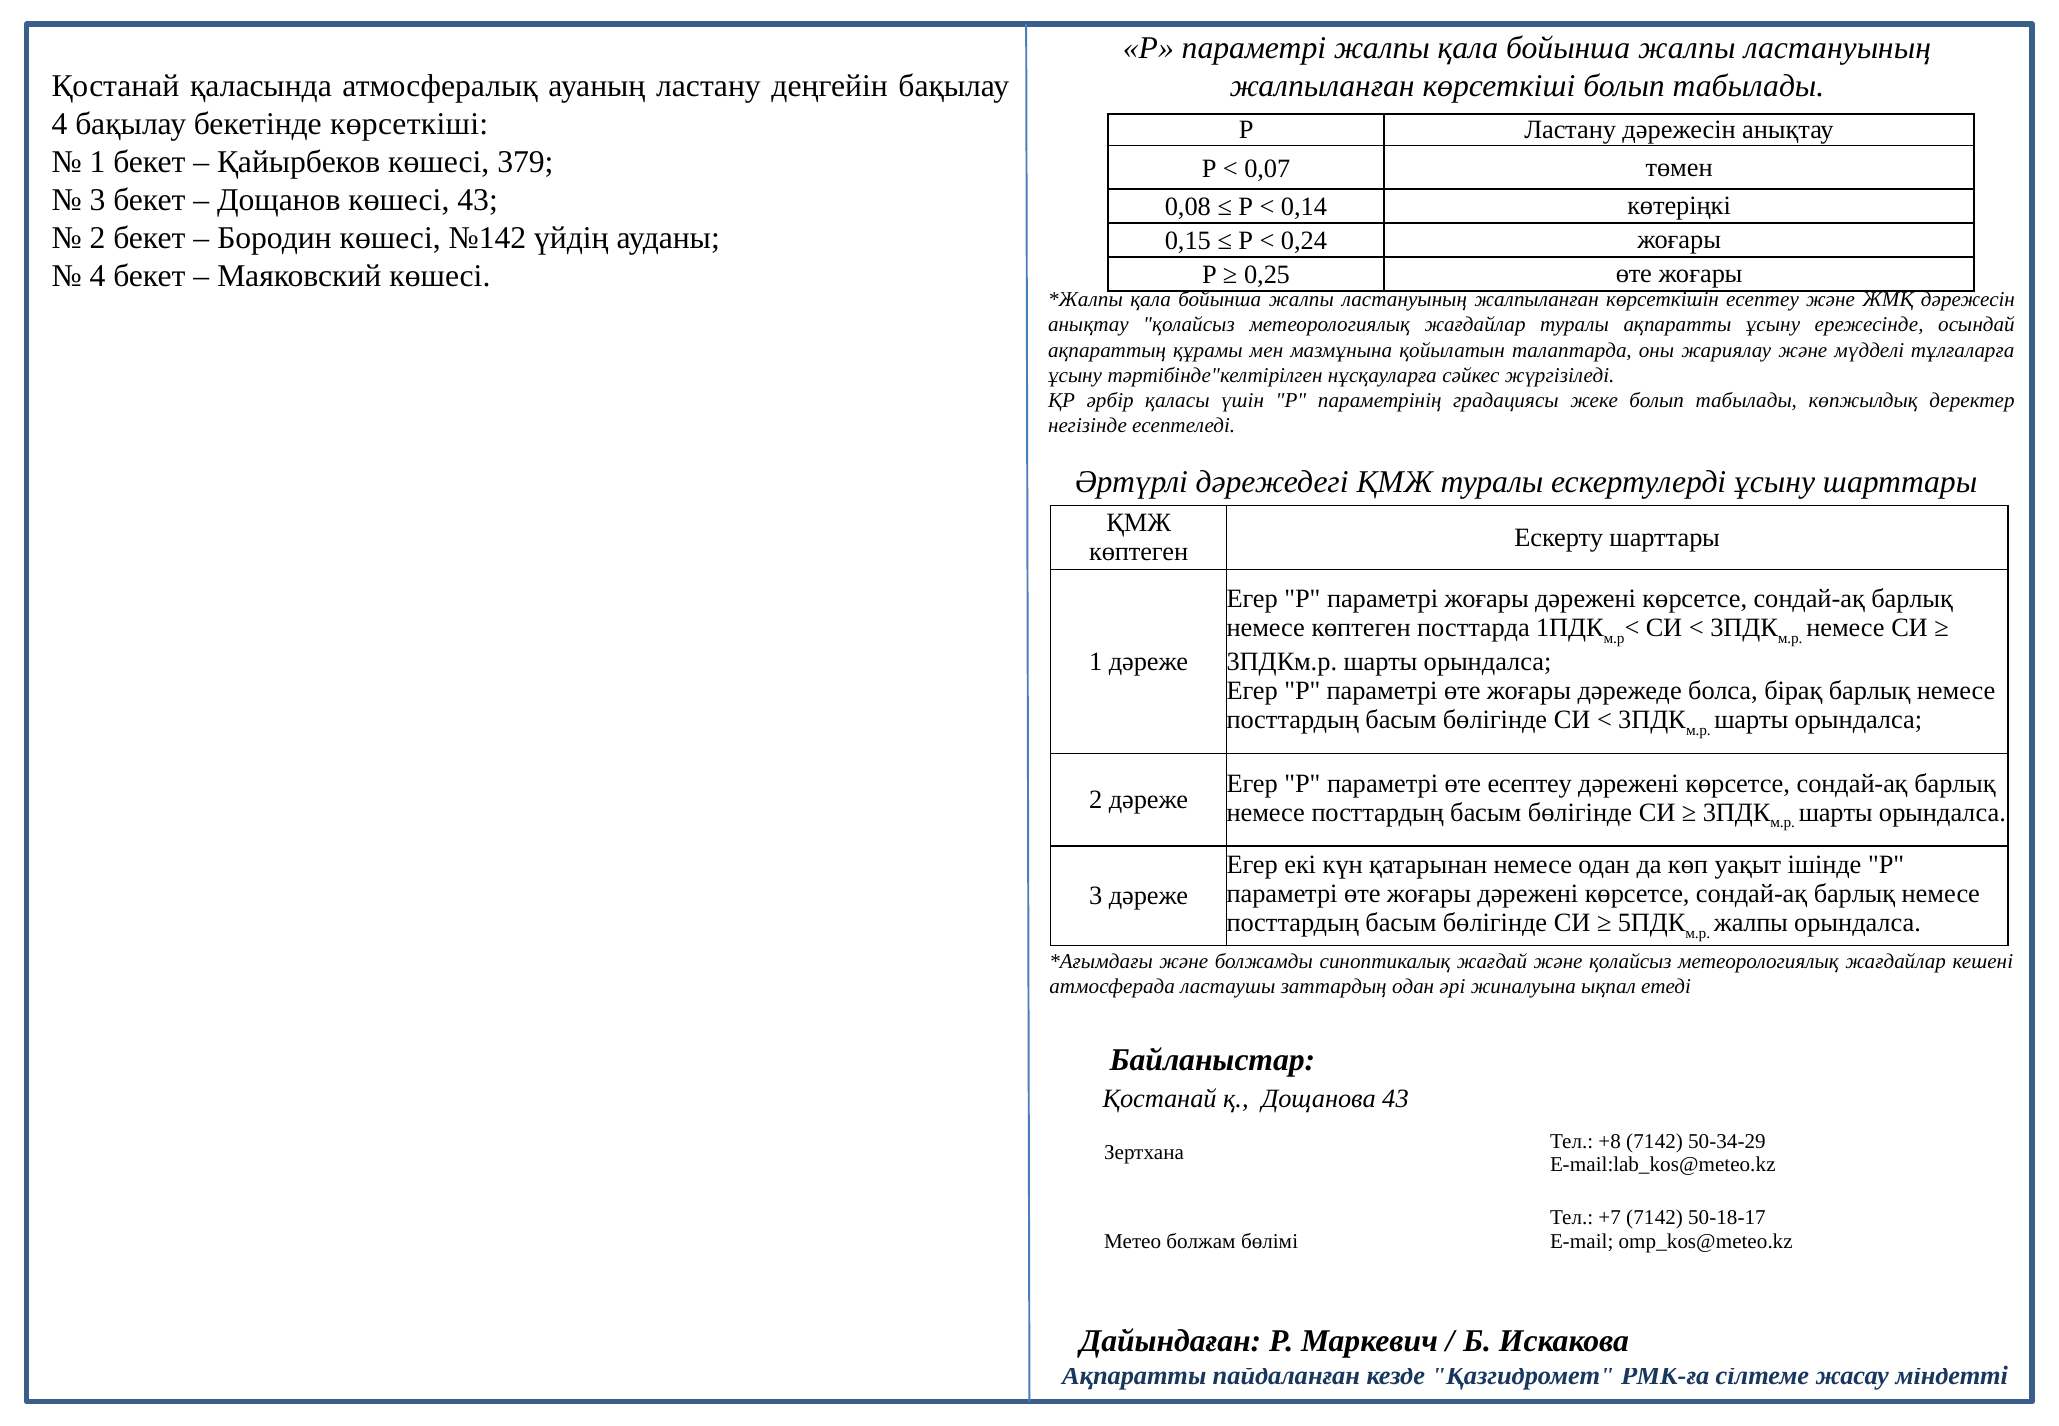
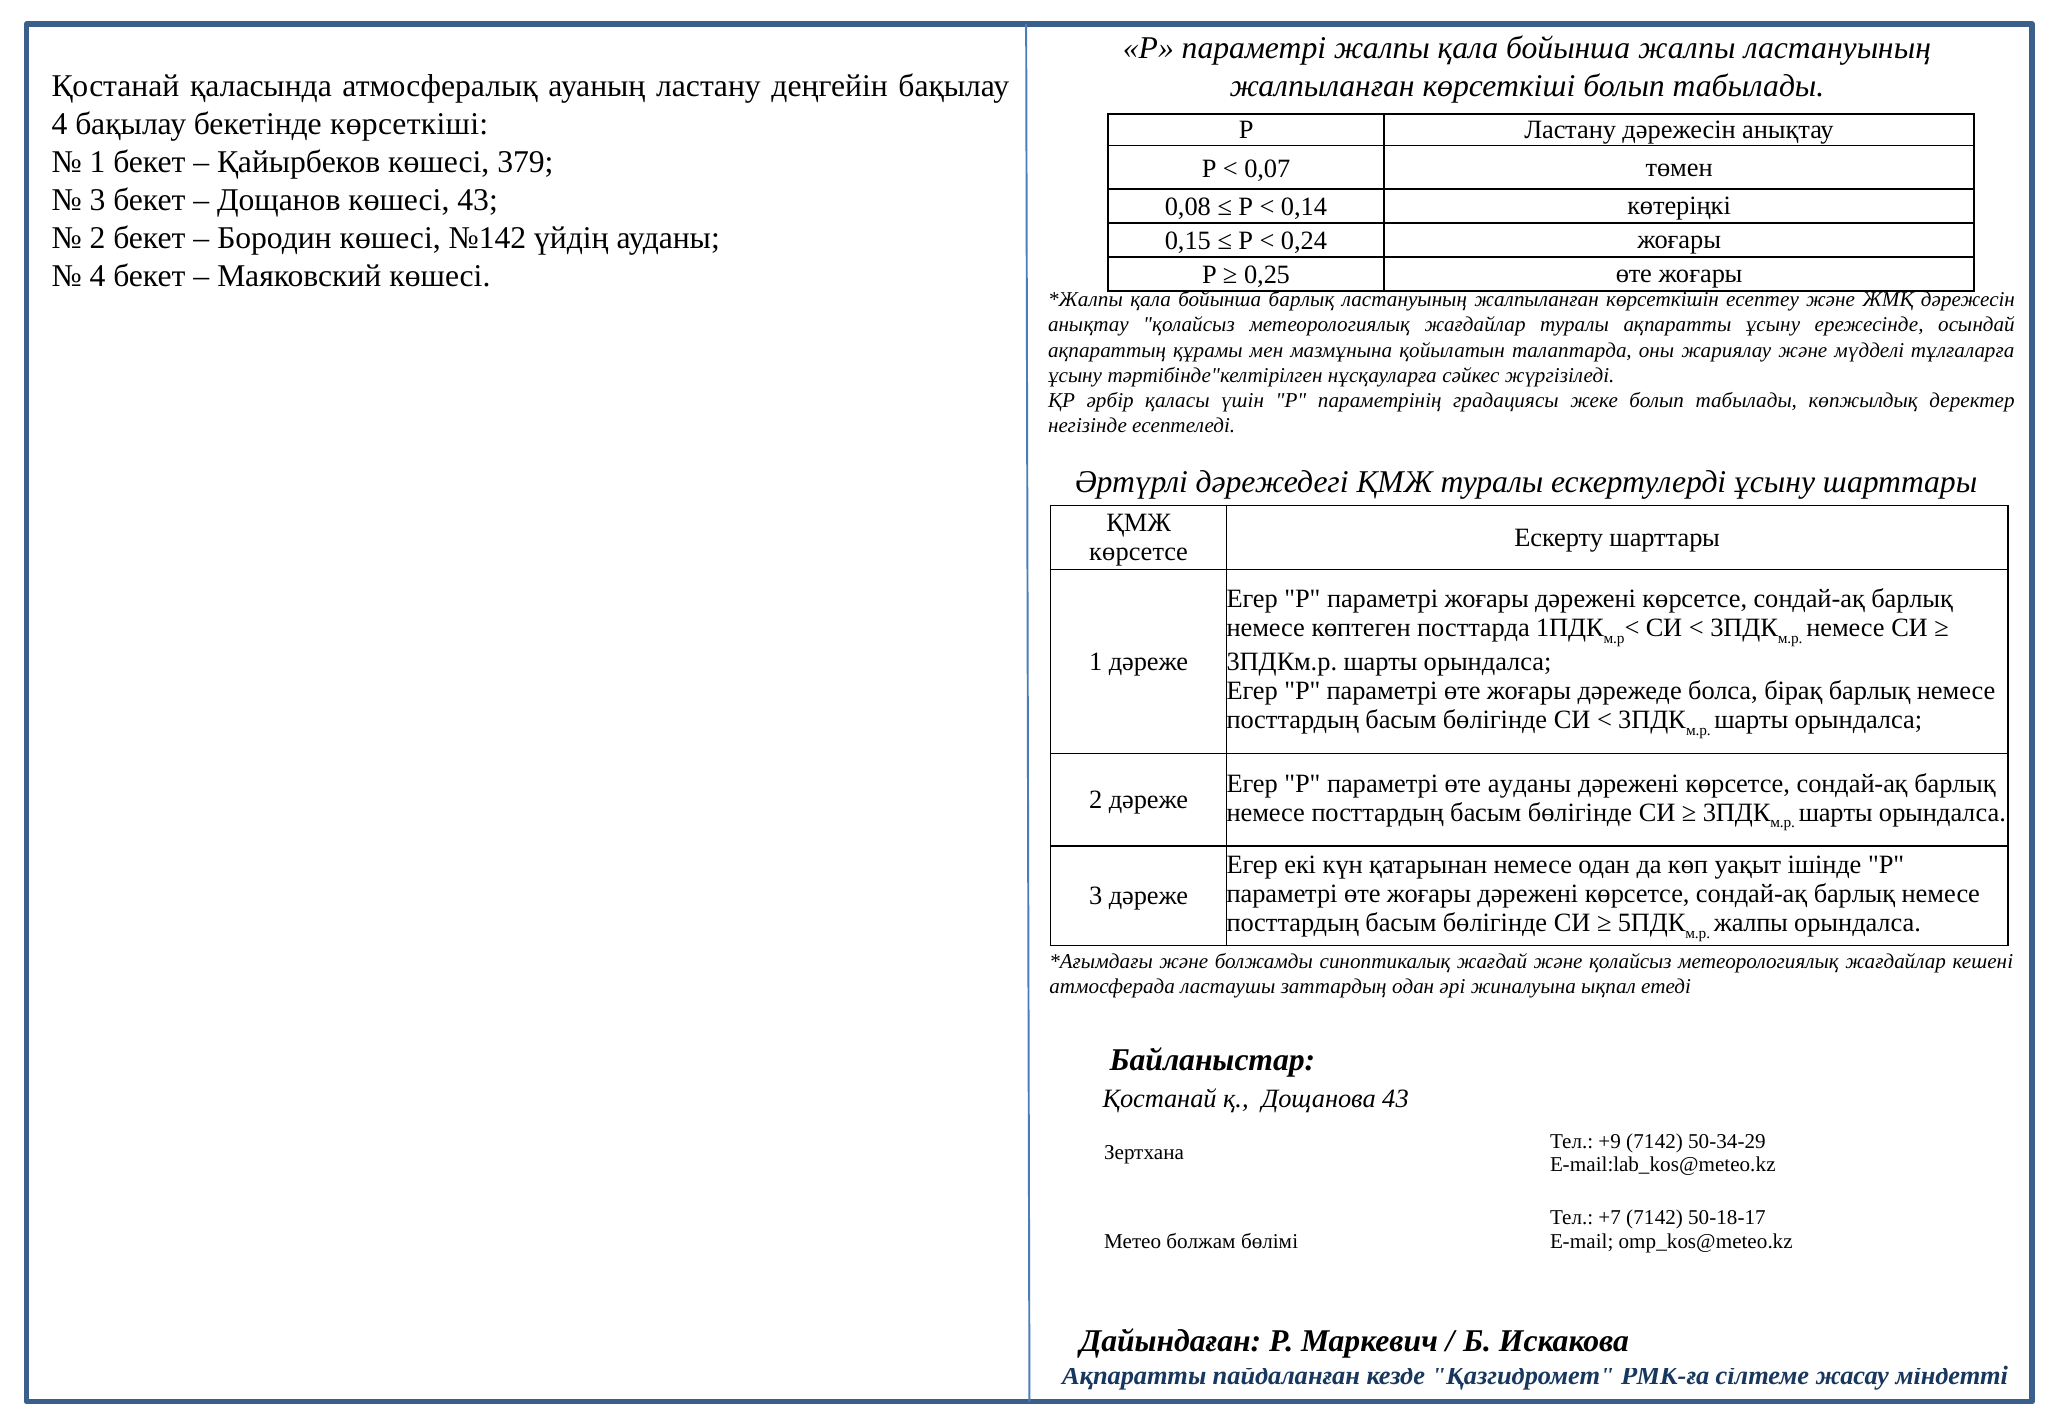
жалпы: жалпы -> барлық (1302, 299)
көптеген: көптеген -> көрсетсе (1139, 552)
өте есептеу: есептеу -> ауданы (1529, 783)
+8: +8 -> +9 (1610, 1141)
